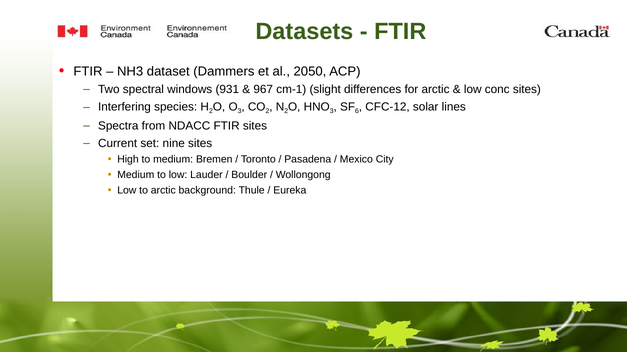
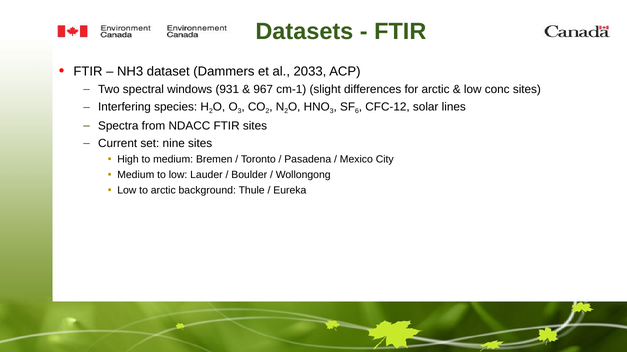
2050: 2050 -> 2033 (310, 71)
